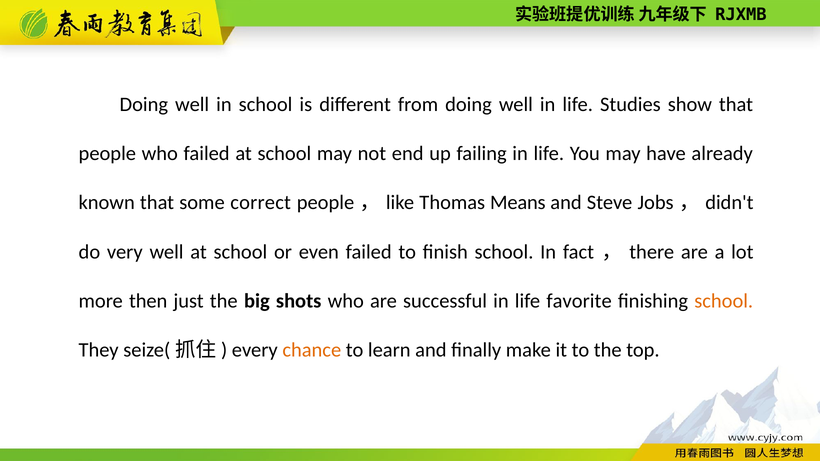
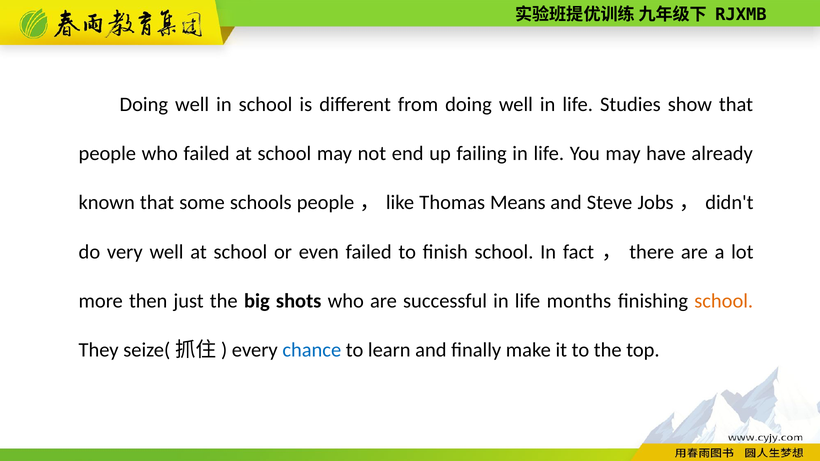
correct: correct -> schools (261, 203)
favorite: favorite -> months (579, 301)
chance colour: orange -> blue (312, 350)
